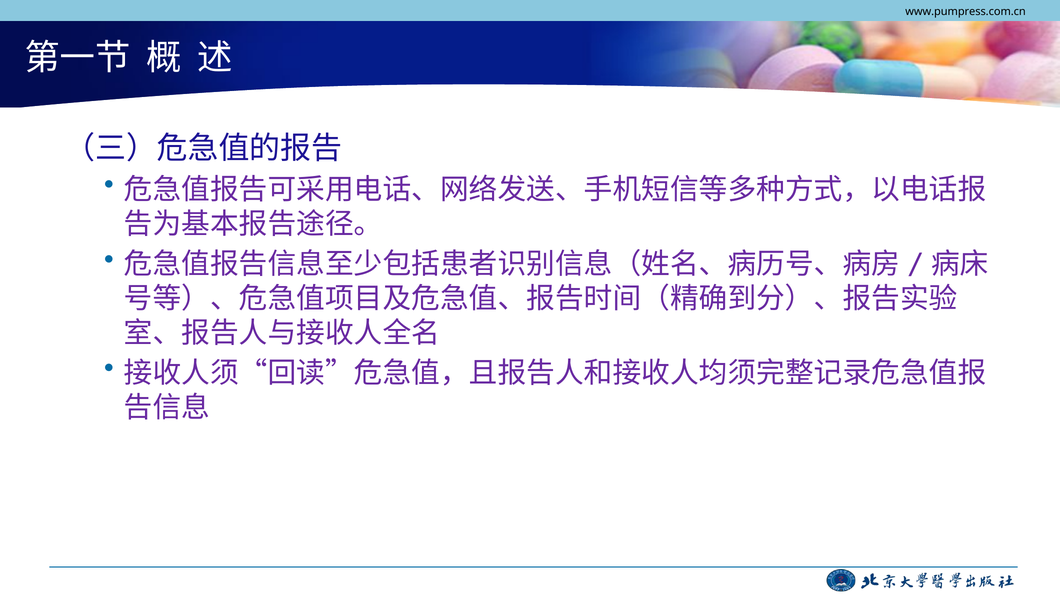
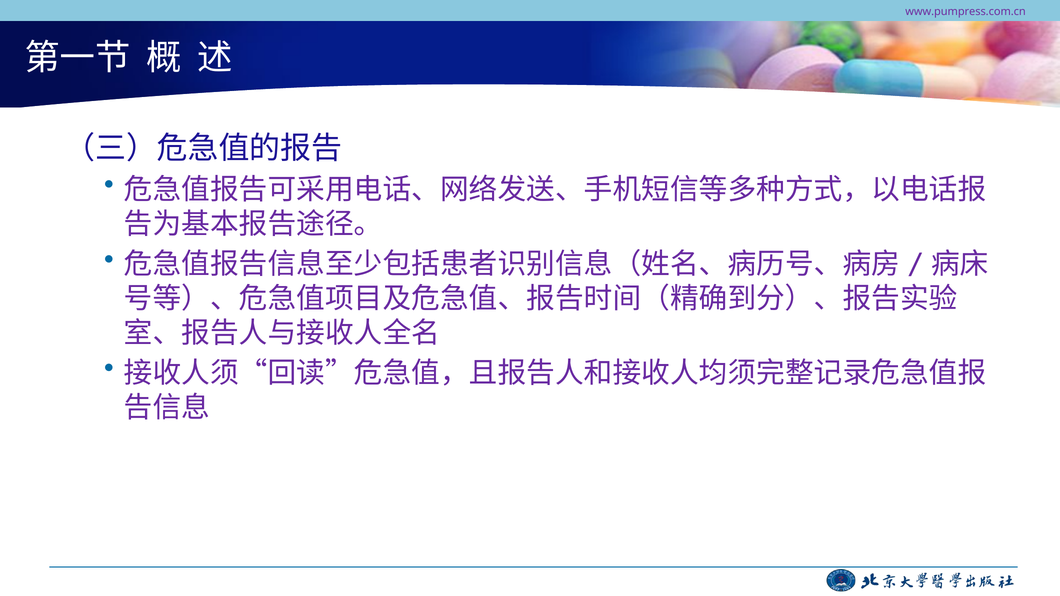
www.pumpress.com.cn colour: black -> purple (966, 11)
